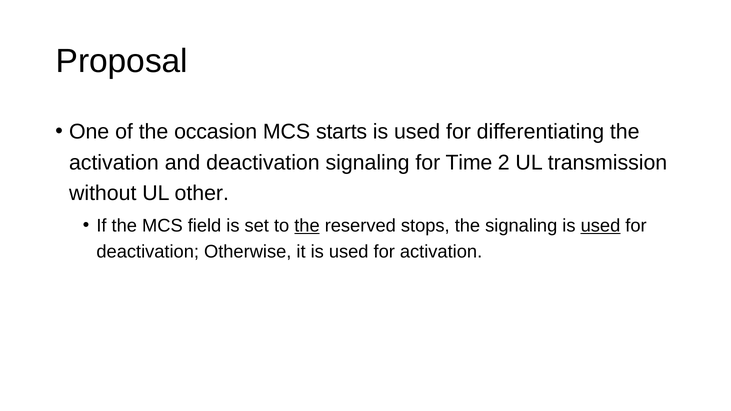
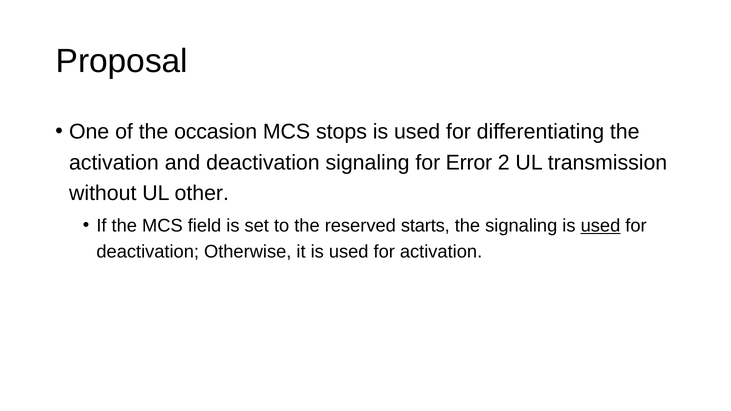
starts: starts -> stops (342, 132)
Time: Time -> Error (469, 163)
the underline: present -> none (307, 226)
stops: stops -> starts (425, 226)
